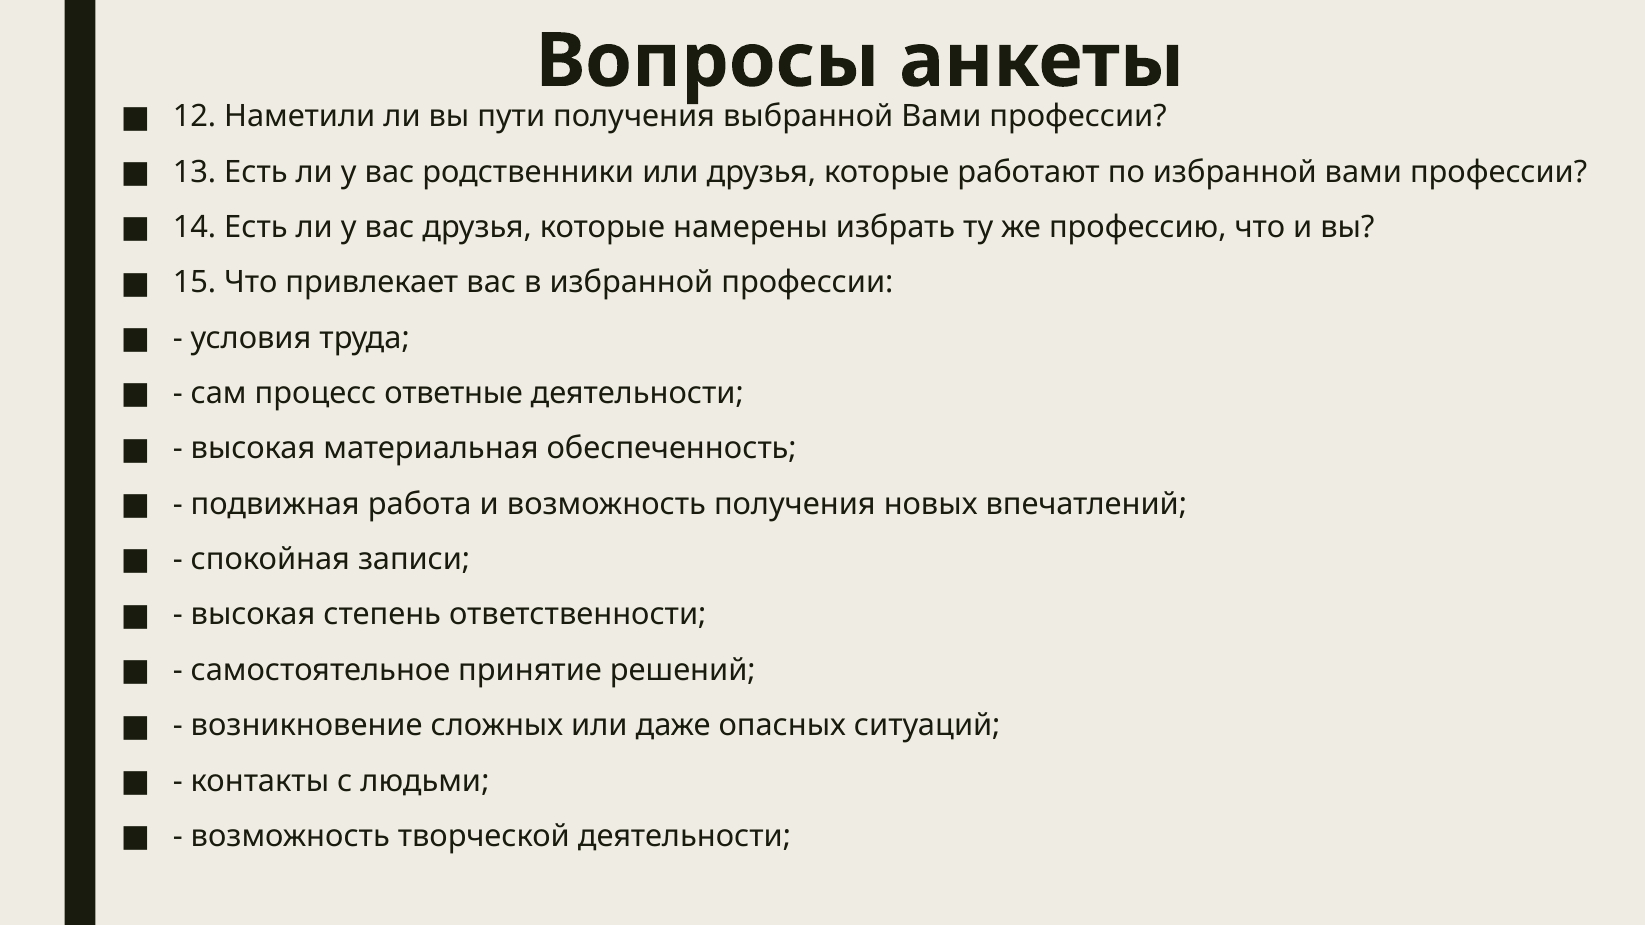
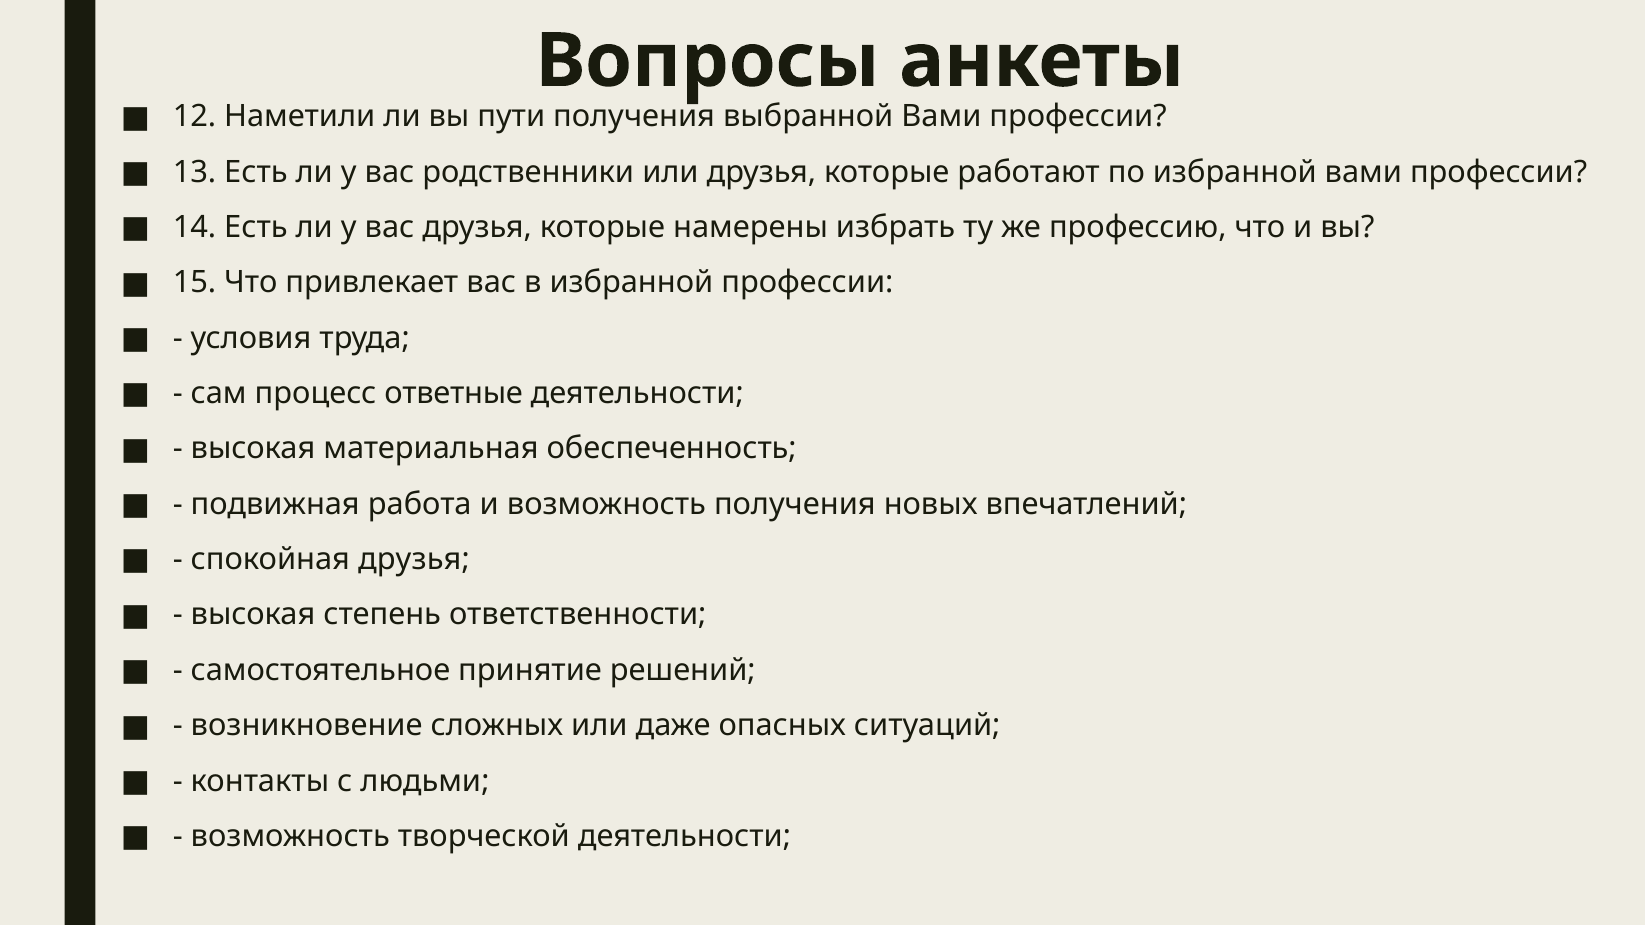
спокойная записи: записи -> друзья (414, 560)
